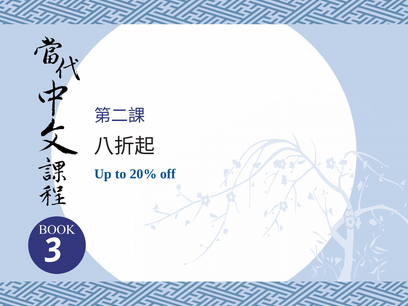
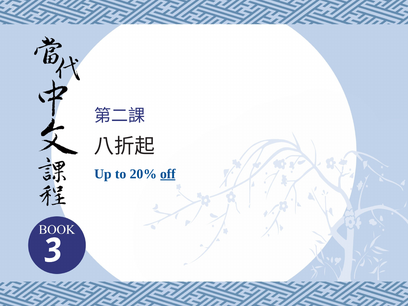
off underline: none -> present (168, 174)
